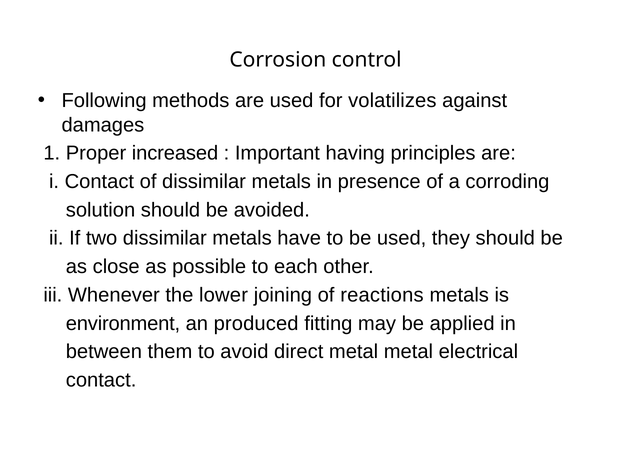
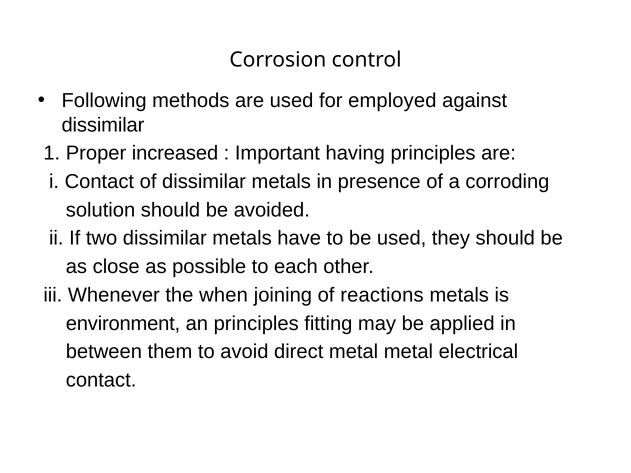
volatilizes: volatilizes -> employed (392, 101)
damages: damages -> dissimilar (103, 125)
lower: lower -> when (224, 295)
an produced: produced -> principles (256, 324)
